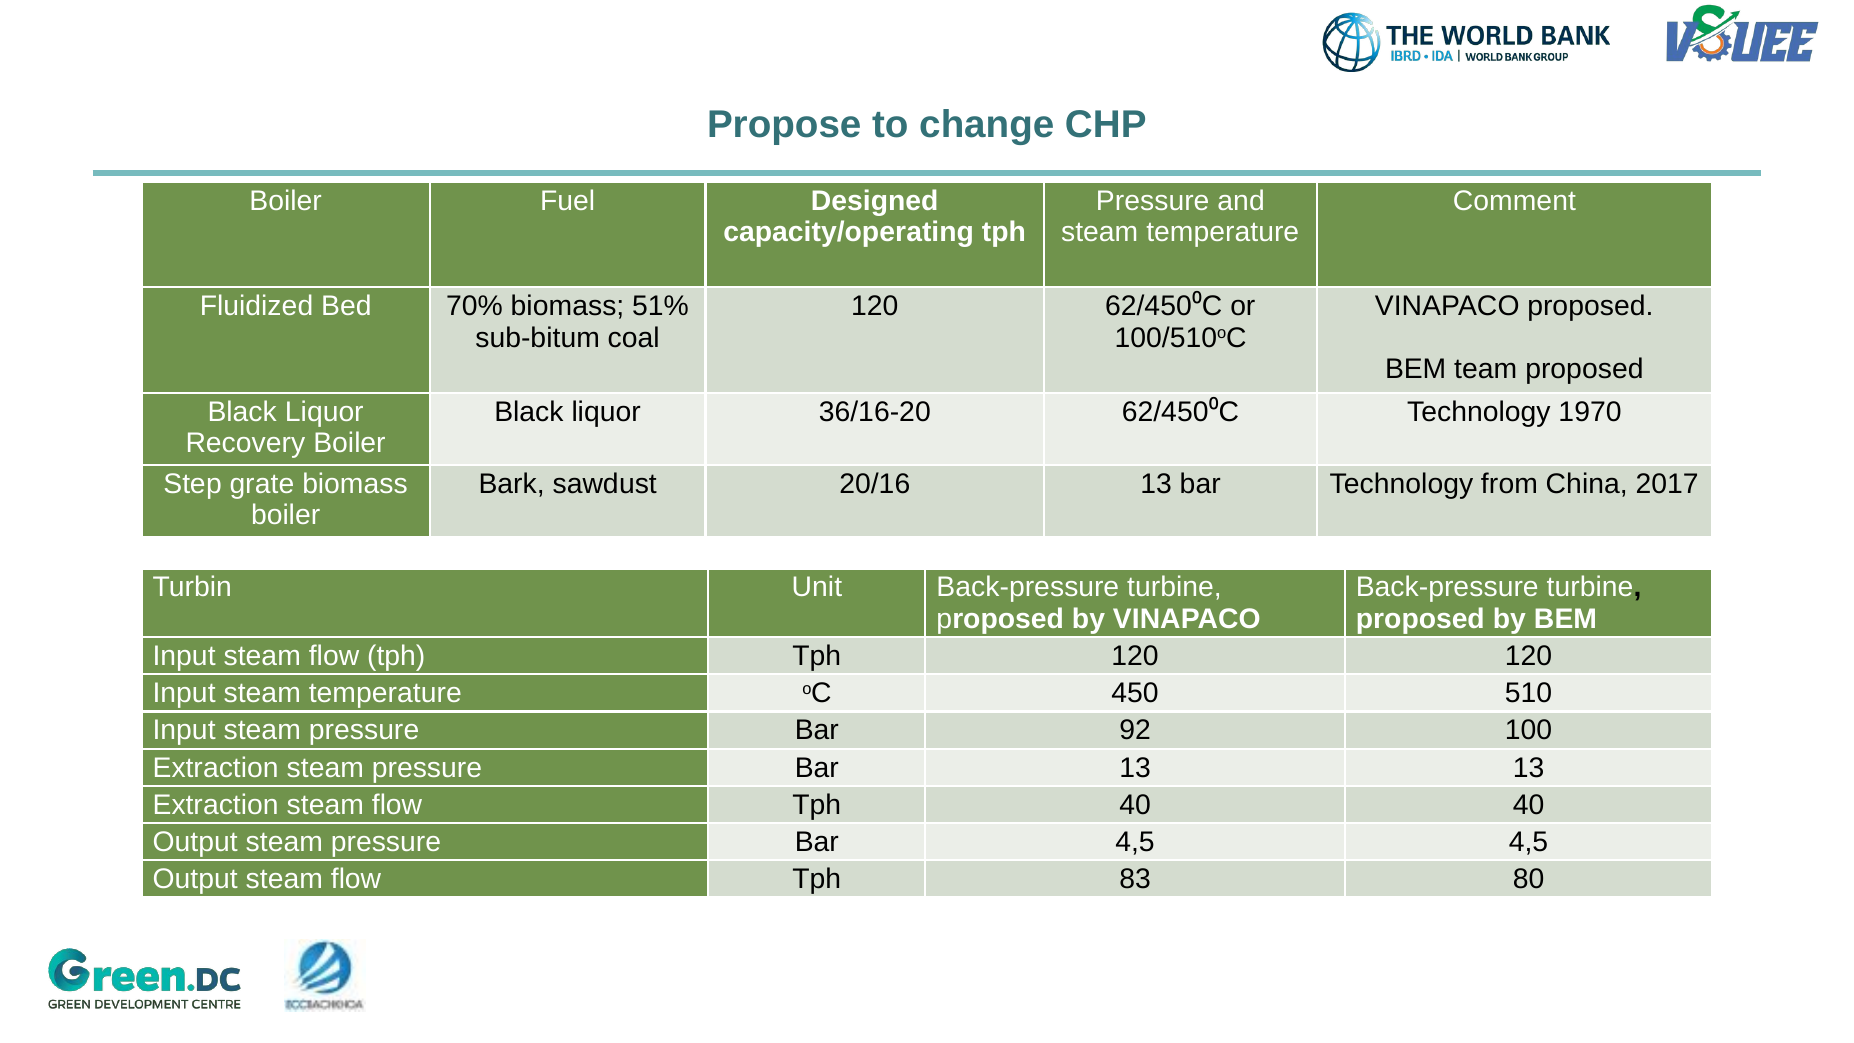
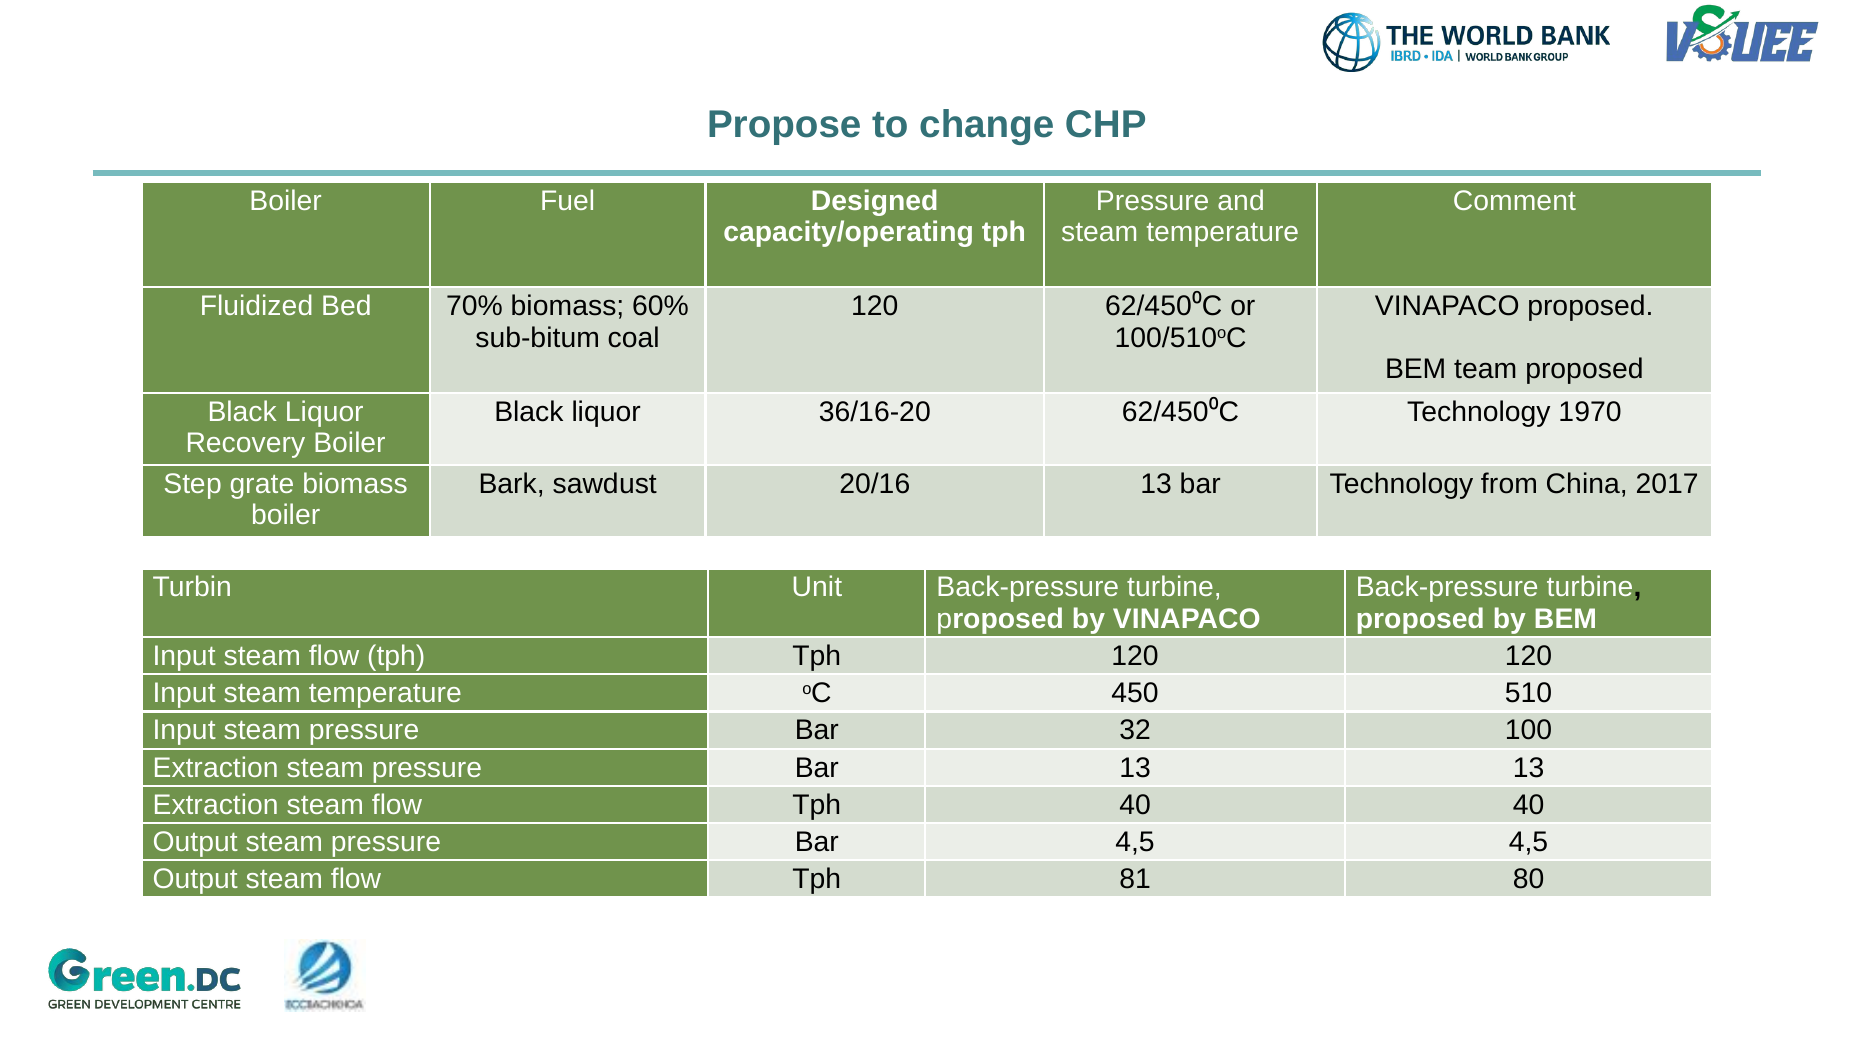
51%: 51% -> 60% (661, 306)
92: 92 -> 32 (1135, 731)
83: 83 -> 81 (1135, 879)
